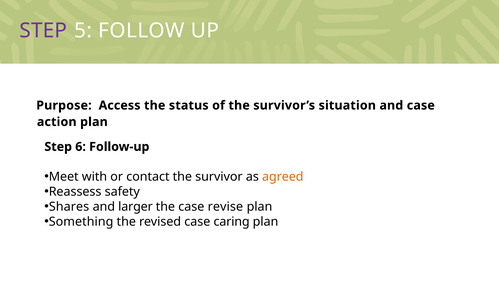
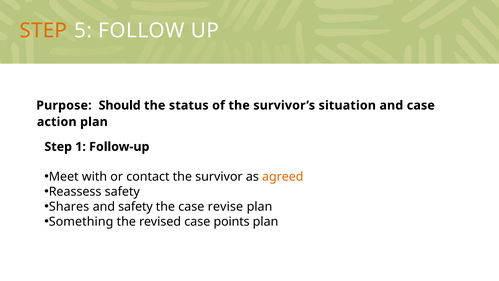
STEP colour: purple -> orange (43, 31)
Access: Access -> Should (120, 105)
6: 6 -> 1 (81, 147)
and larger: larger -> safety (135, 206)
caring: caring -> points (232, 221)
